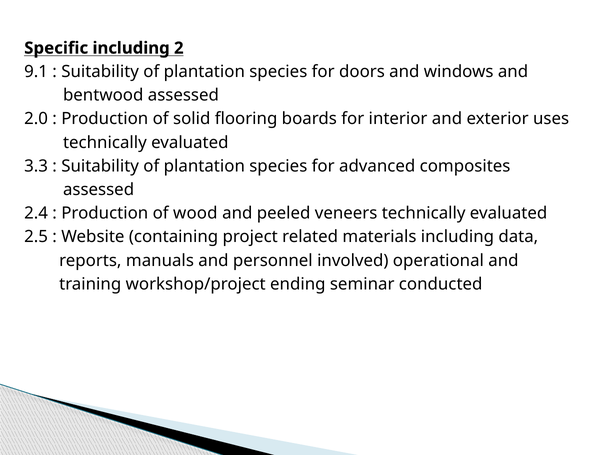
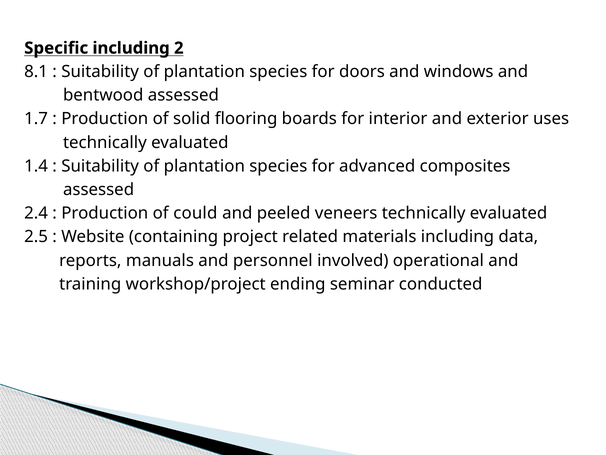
9.1: 9.1 -> 8.1 (36, 72)
2.0: 2.0 -> 1.7 (36, 119)
3.3: 3.3 -> 1.4 (36, 166)
wood: wood -> could (195, 213)
